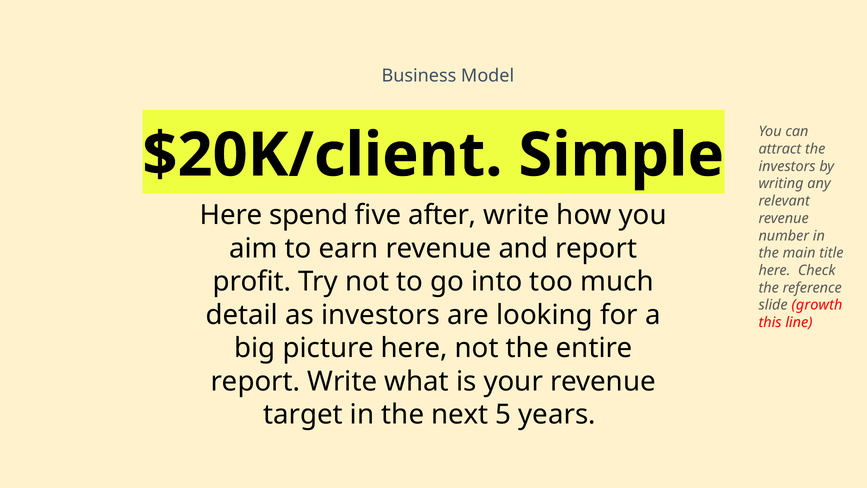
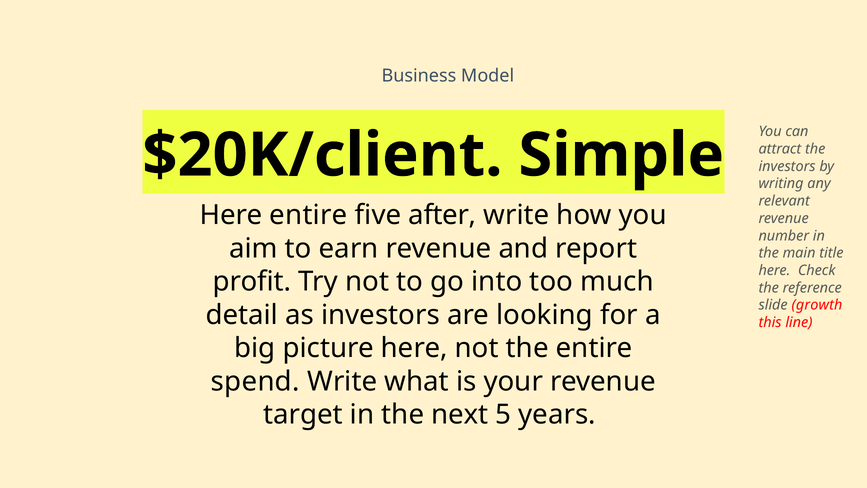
Here spend: spend -> entire (308, 215)
report: report -> spend (255, 381)
